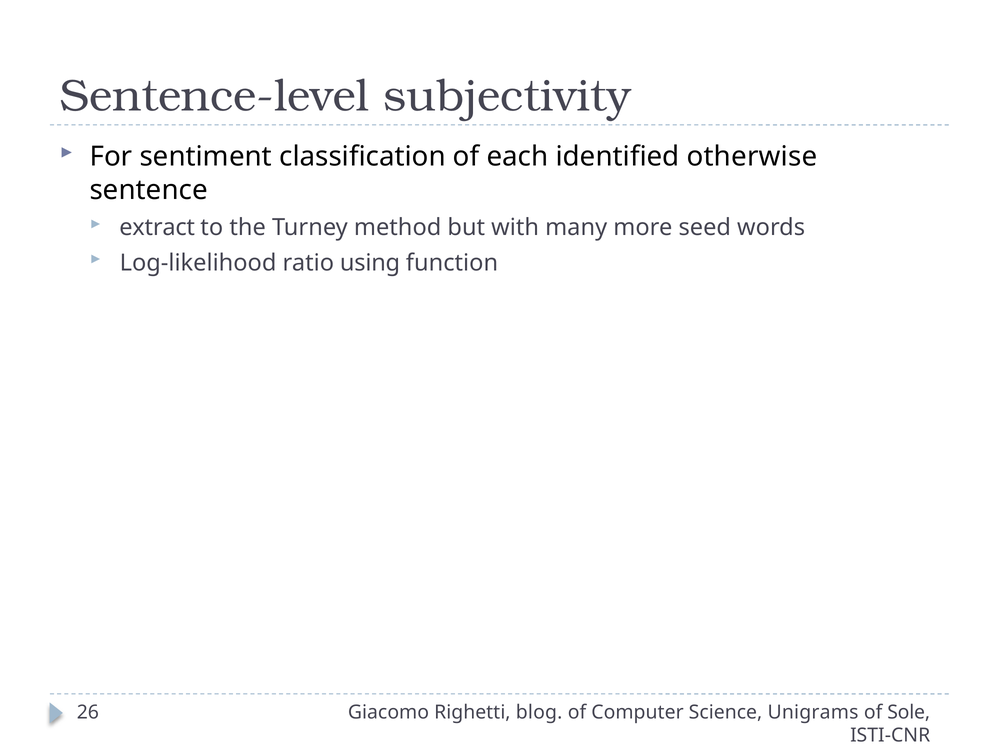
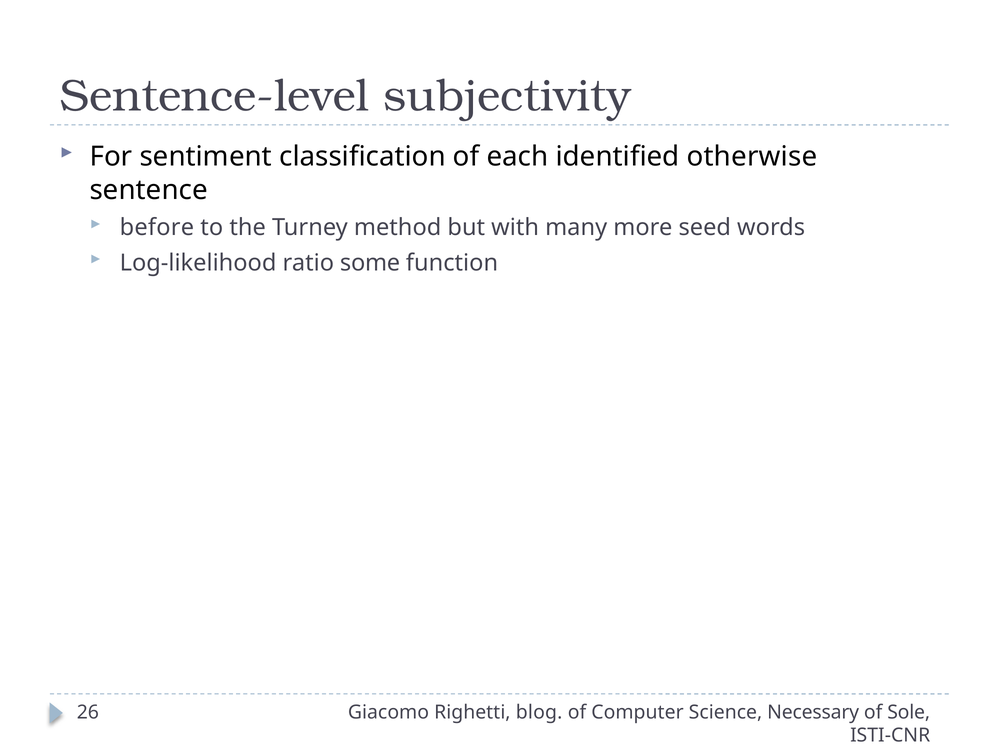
extract: extract -> before (157, 228)
using: using -> some (370, 263)
Unigrams: Unigrams -> Necessary (813, 712)
